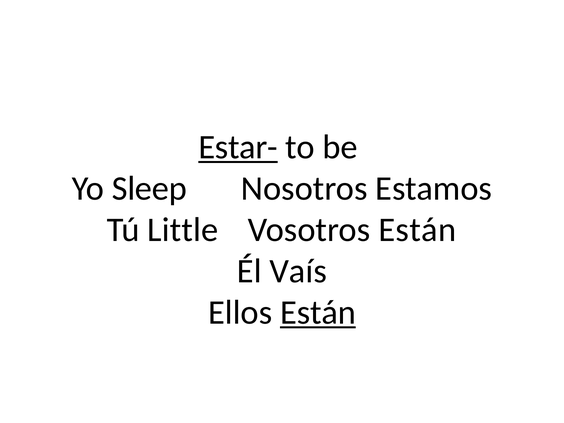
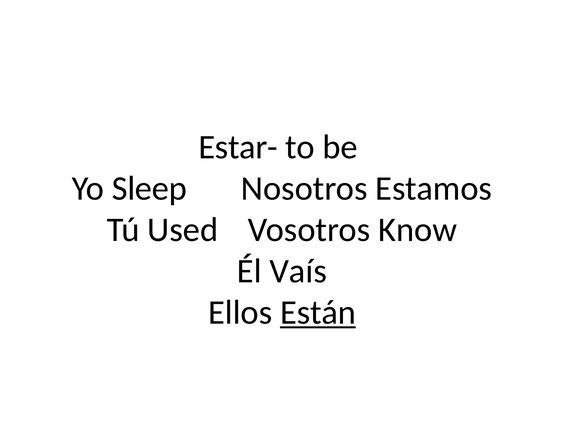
Estar- underline: present -> none (238, 147)
Little: Little -> Used (183, 230)
Vosotros Están: Están -> Know (418, 230)
